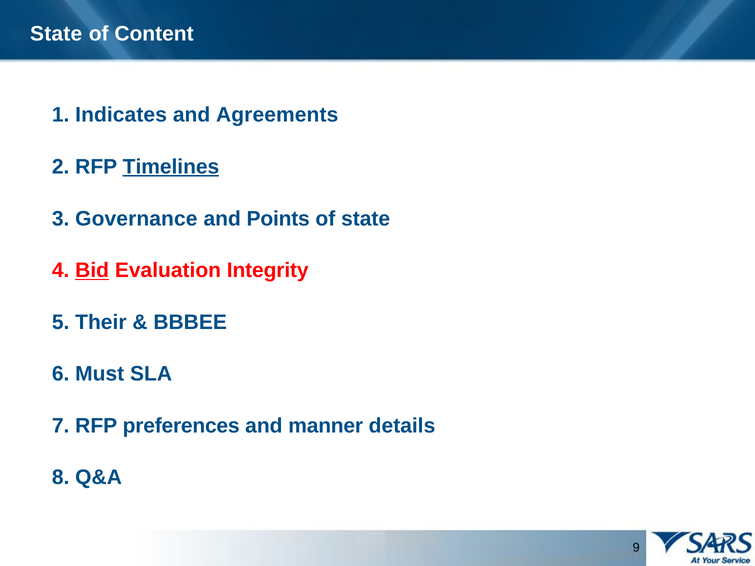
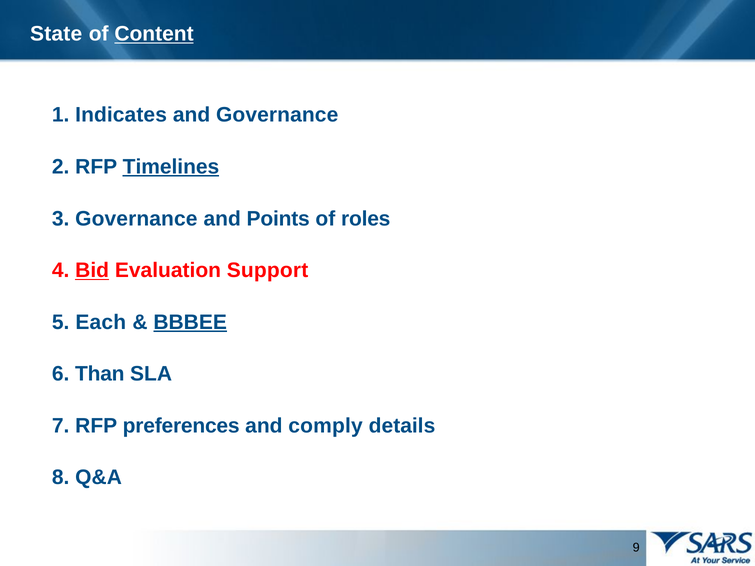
Content underline: none -> present (154, 34)
and Agreements: Agreements -> Governance (277, 115)
of state: state -> roles (366, 219)
Integrity: Integrity -> Support (268, 270)
Their: Their -> Each (101, 322)
BBBEE underline: none -> present (190, 322)
Must: Must -> Than (100, 374)
manner: manner -> comply (326, 426)
